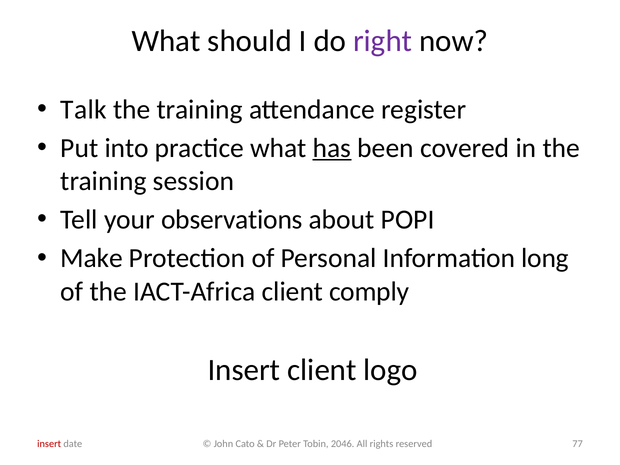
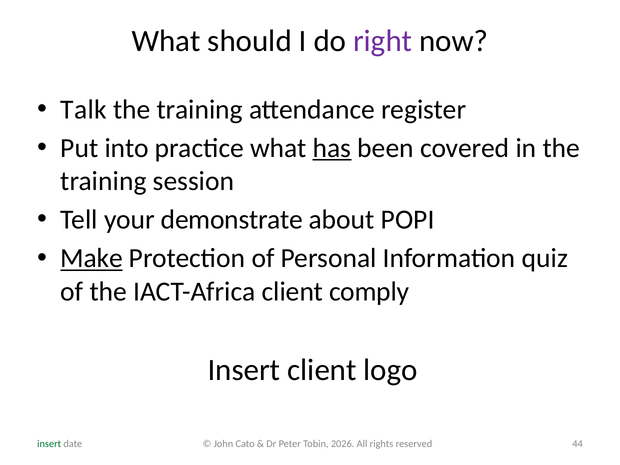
observations: observations -> demonstrate (232, 220)
Make underline: none -> present (92, 258)
long: long -> quiz (545, 258)
2046: 2046 -> 2026 (343, 444)
77: 77 -> 44 (578, 444)
insert colour: red -> green (49, 444)
